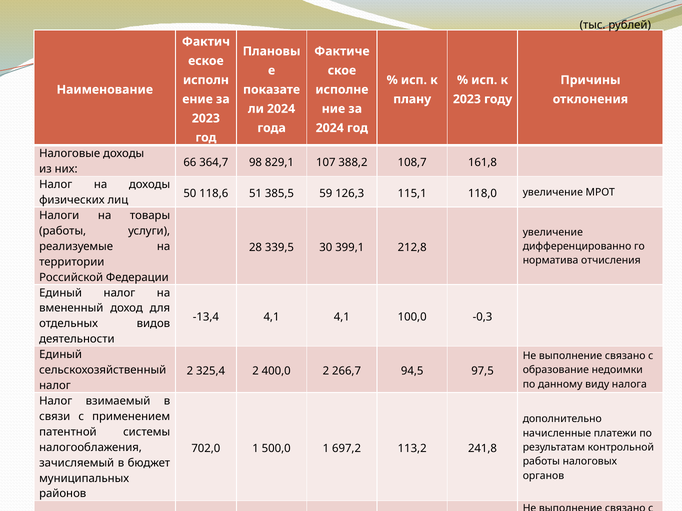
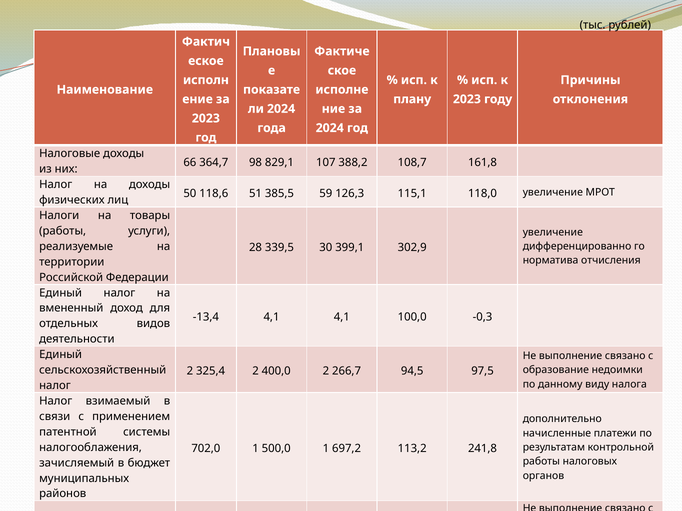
212,8: 212,8 -> 302,9 (412, 248)
